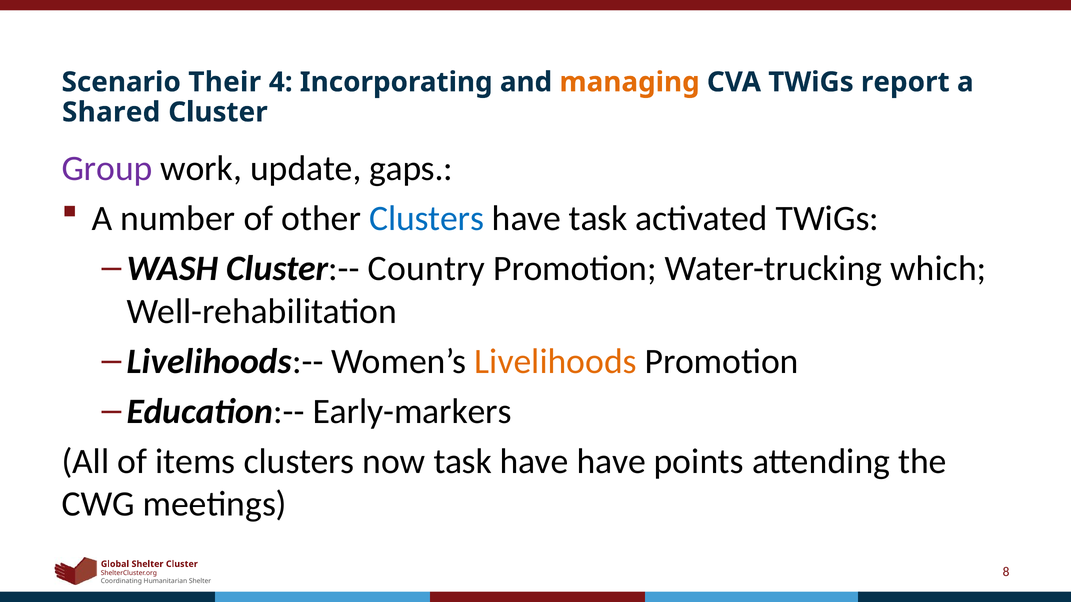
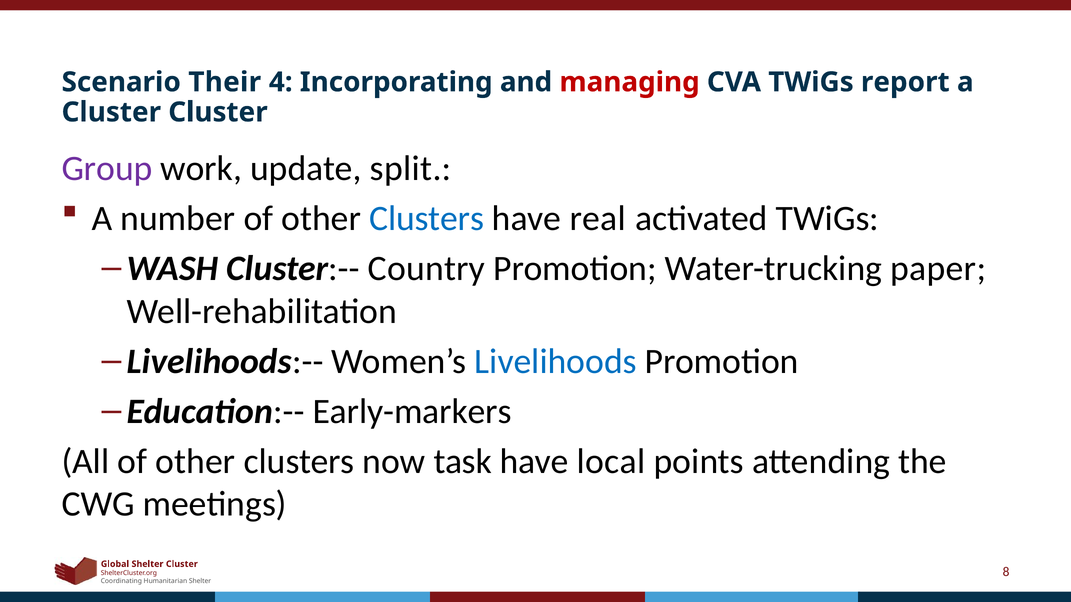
managing colour: orange -> red (630, 82)
Shared: Shared -> Cluster (111, 112)
gaps: gaps -> split (411, 169)
have task: task -> real (598, 219)
which: which -> paper (938, 269)
Livelihoods colour: orange -> blue (556, 362)
All of items: items -> other (195, 462)
have have: have -> local (611, 462)
